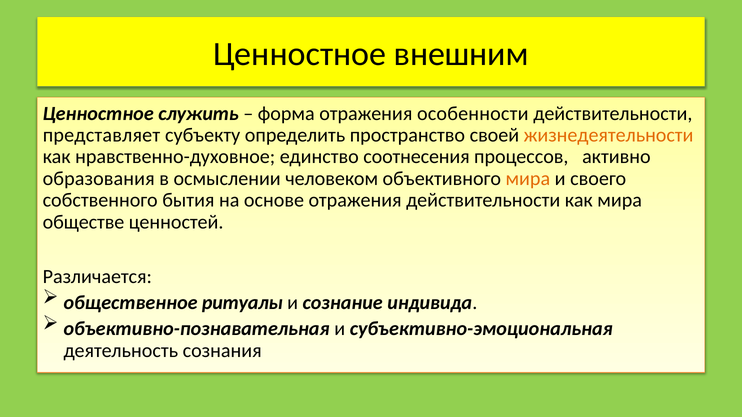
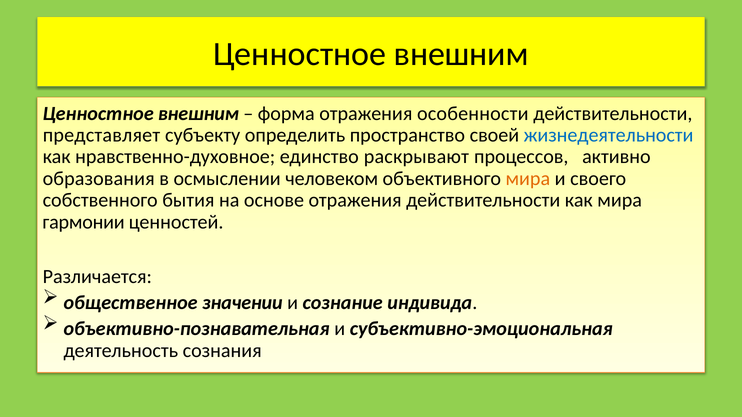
служить: служить -> внешним (198, 114)
жизнедеятельности colour: orange -> blue (609, 135)
соотнесения: соотнесения -> раскрывают (416, 157)
обществе: обществе -> гармонии (84, 222)
ритуалы: ритуалы -> значении (242, 303)
